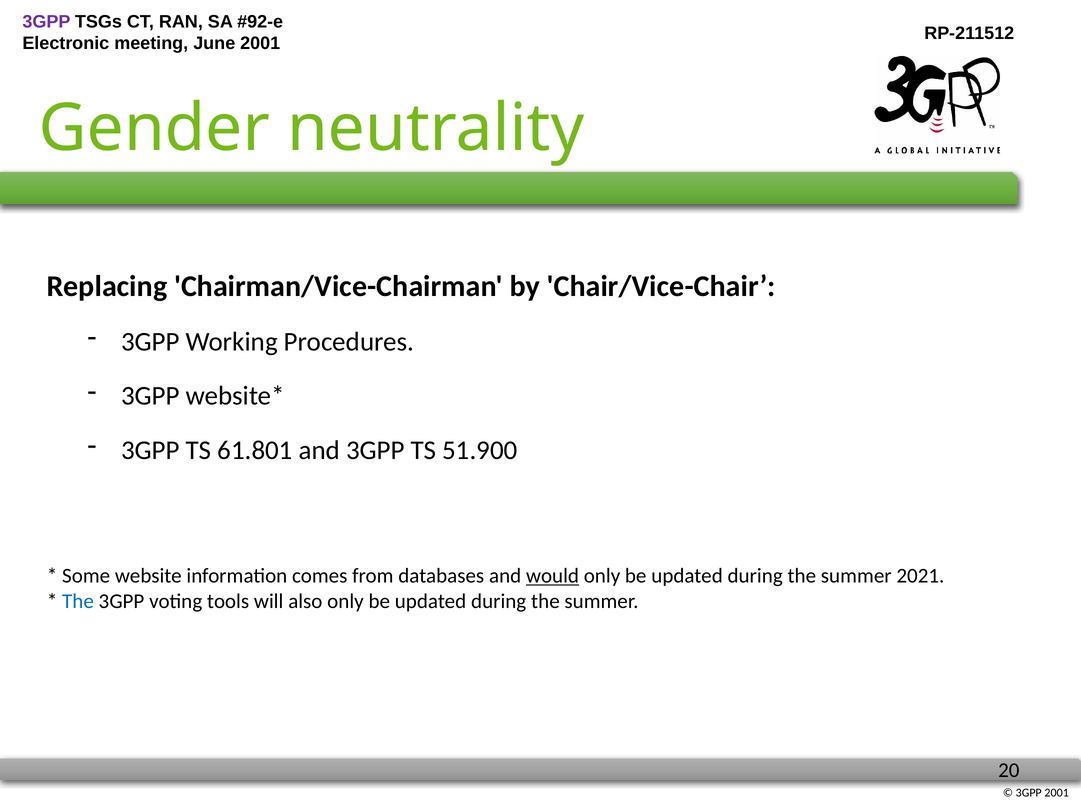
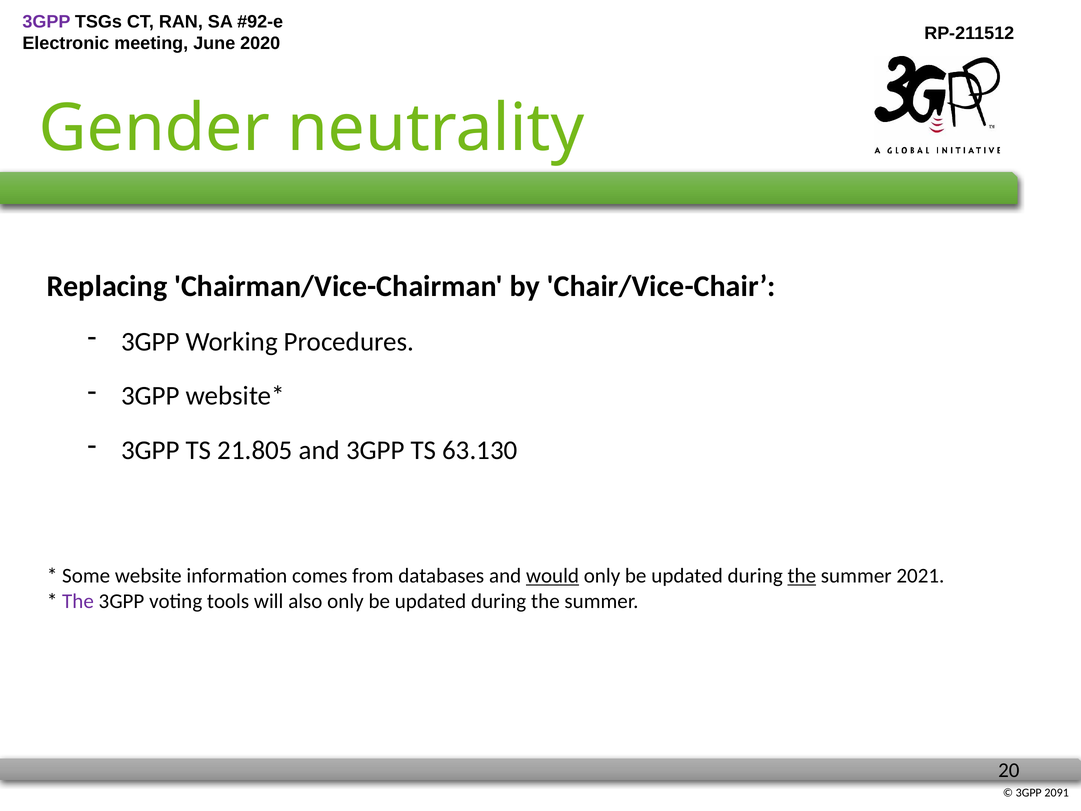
2001: 2001 -> 2020 (260, 43)
61.801: 61.801 -> 21.805 (255, 450)
51.900: 51.900 -> 63.130 (480, 450)
the underline: none -> present (802, 576)
The colour: blue -> purple (78, 601)
3GPP 2001: 2001 -> 2091 (1057, 793)
